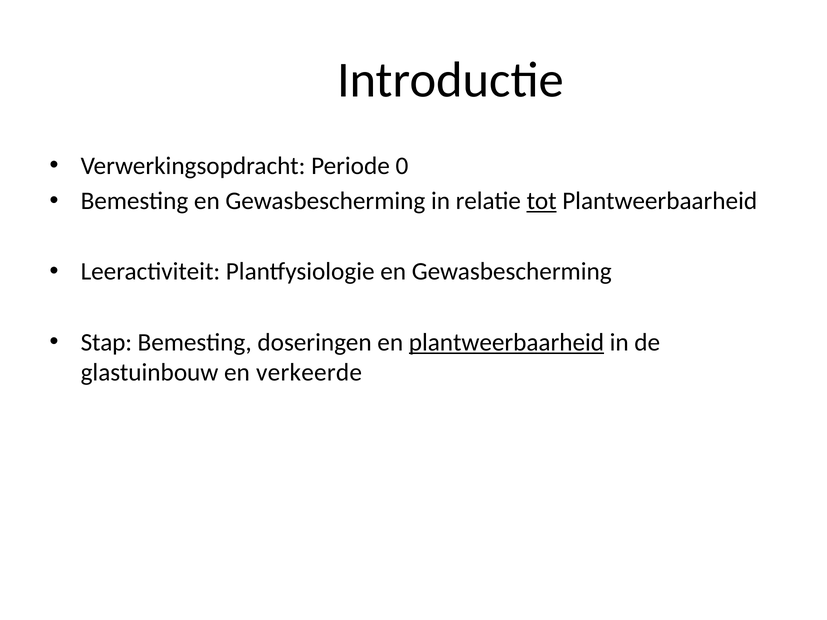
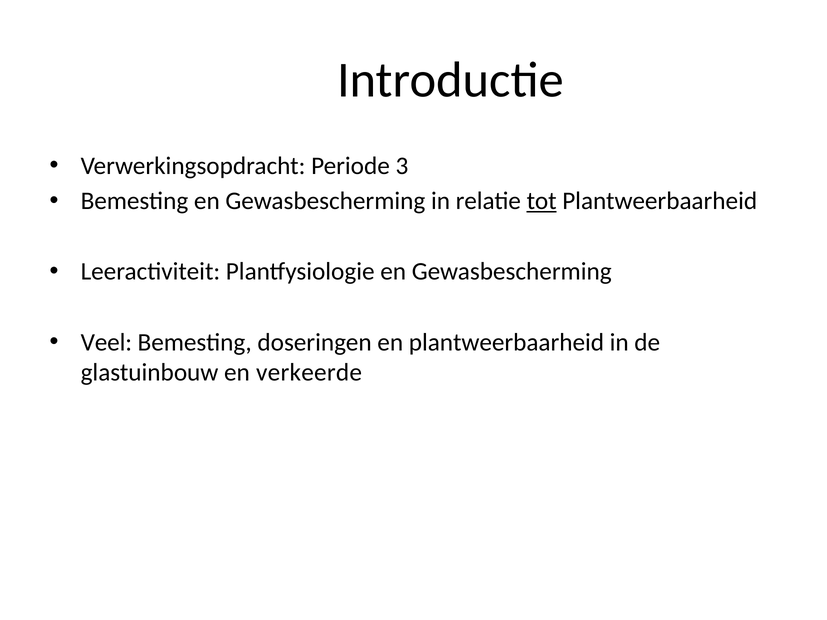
0: 0 -> 3 (402, 166)
Stap: Stap -> Veel (106, 342)
plantweerbaarheid underline: present -> none (506, 342)
